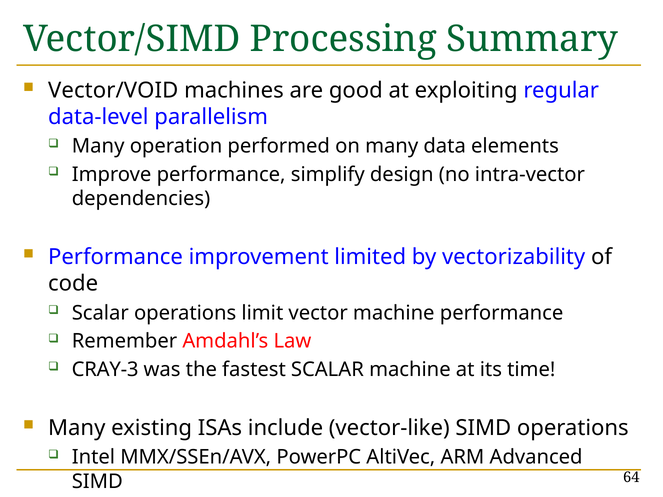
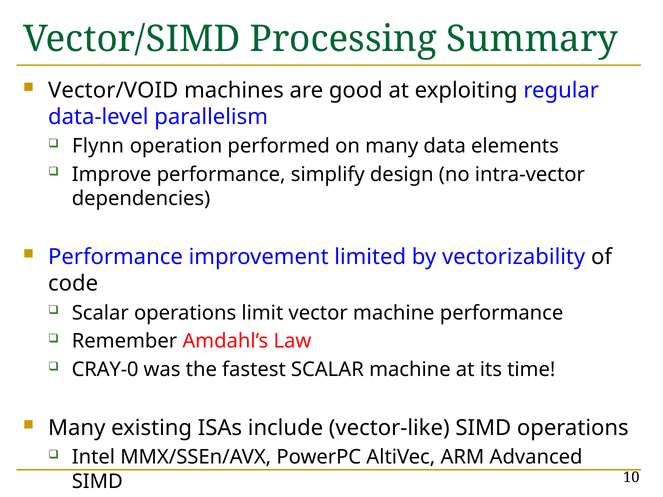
Many: Many -> Flynn (98, 146)
CRAY-3: CRAY-3 -> CRAY-0 (105, 370)
64: 64 -> 10 (631, 478)
